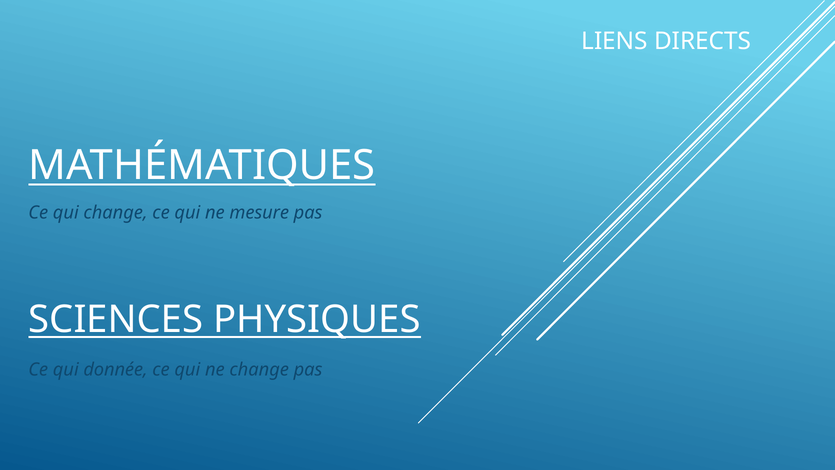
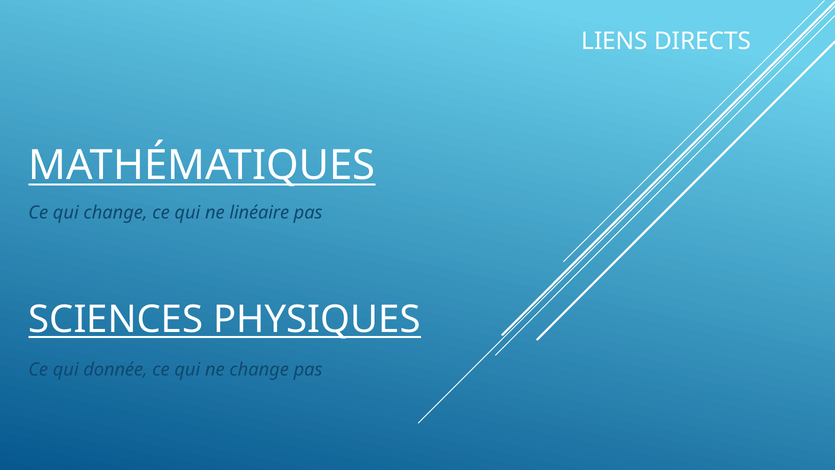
mesure: mesure -> linéaire (259, 213)
